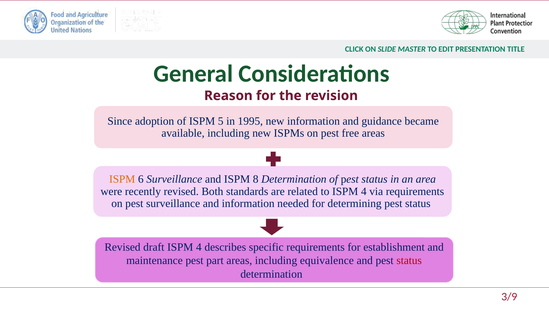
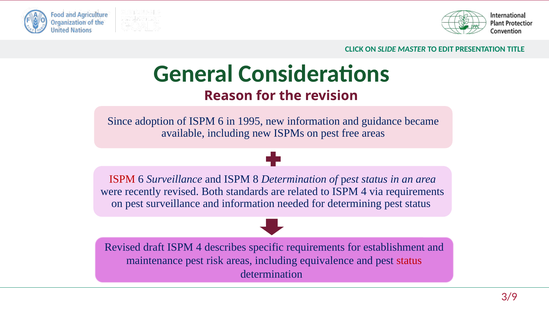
of ISPM 5: 5 -> 6 (221, 121)
ISPM colour: orange -> red (122, 179)
part: part -> risk (215, 260)
